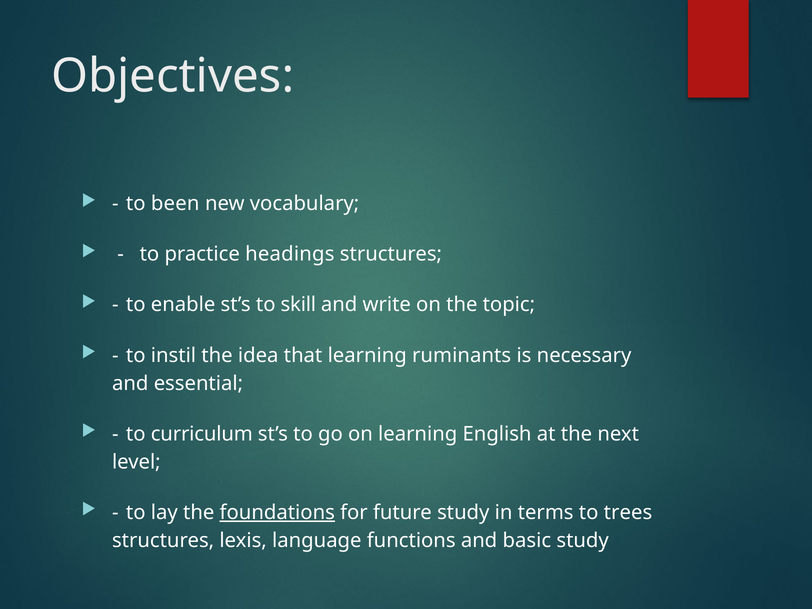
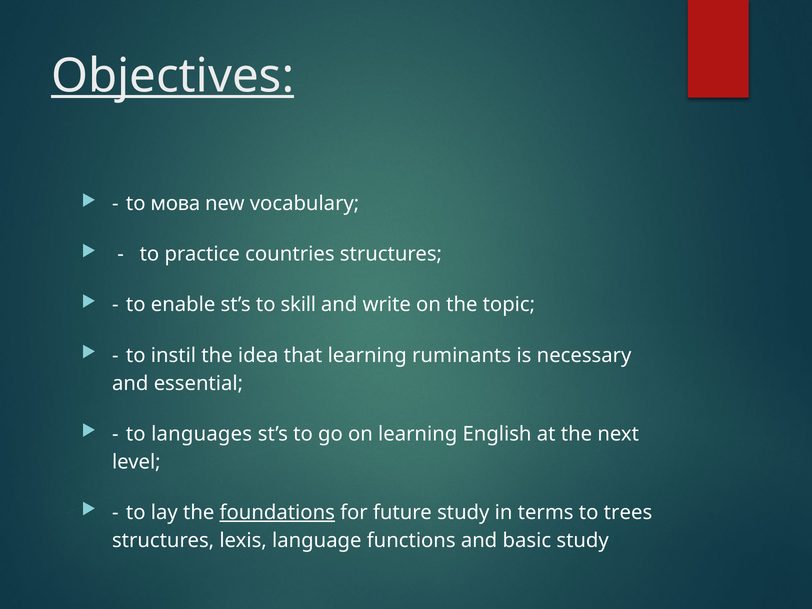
Objectives underline: none -> present (173, 76)
been: been -> мова (175, 204)
headings: headings -> countries (290, 254)
curriculum: curriculum -> languages (202, 434)
